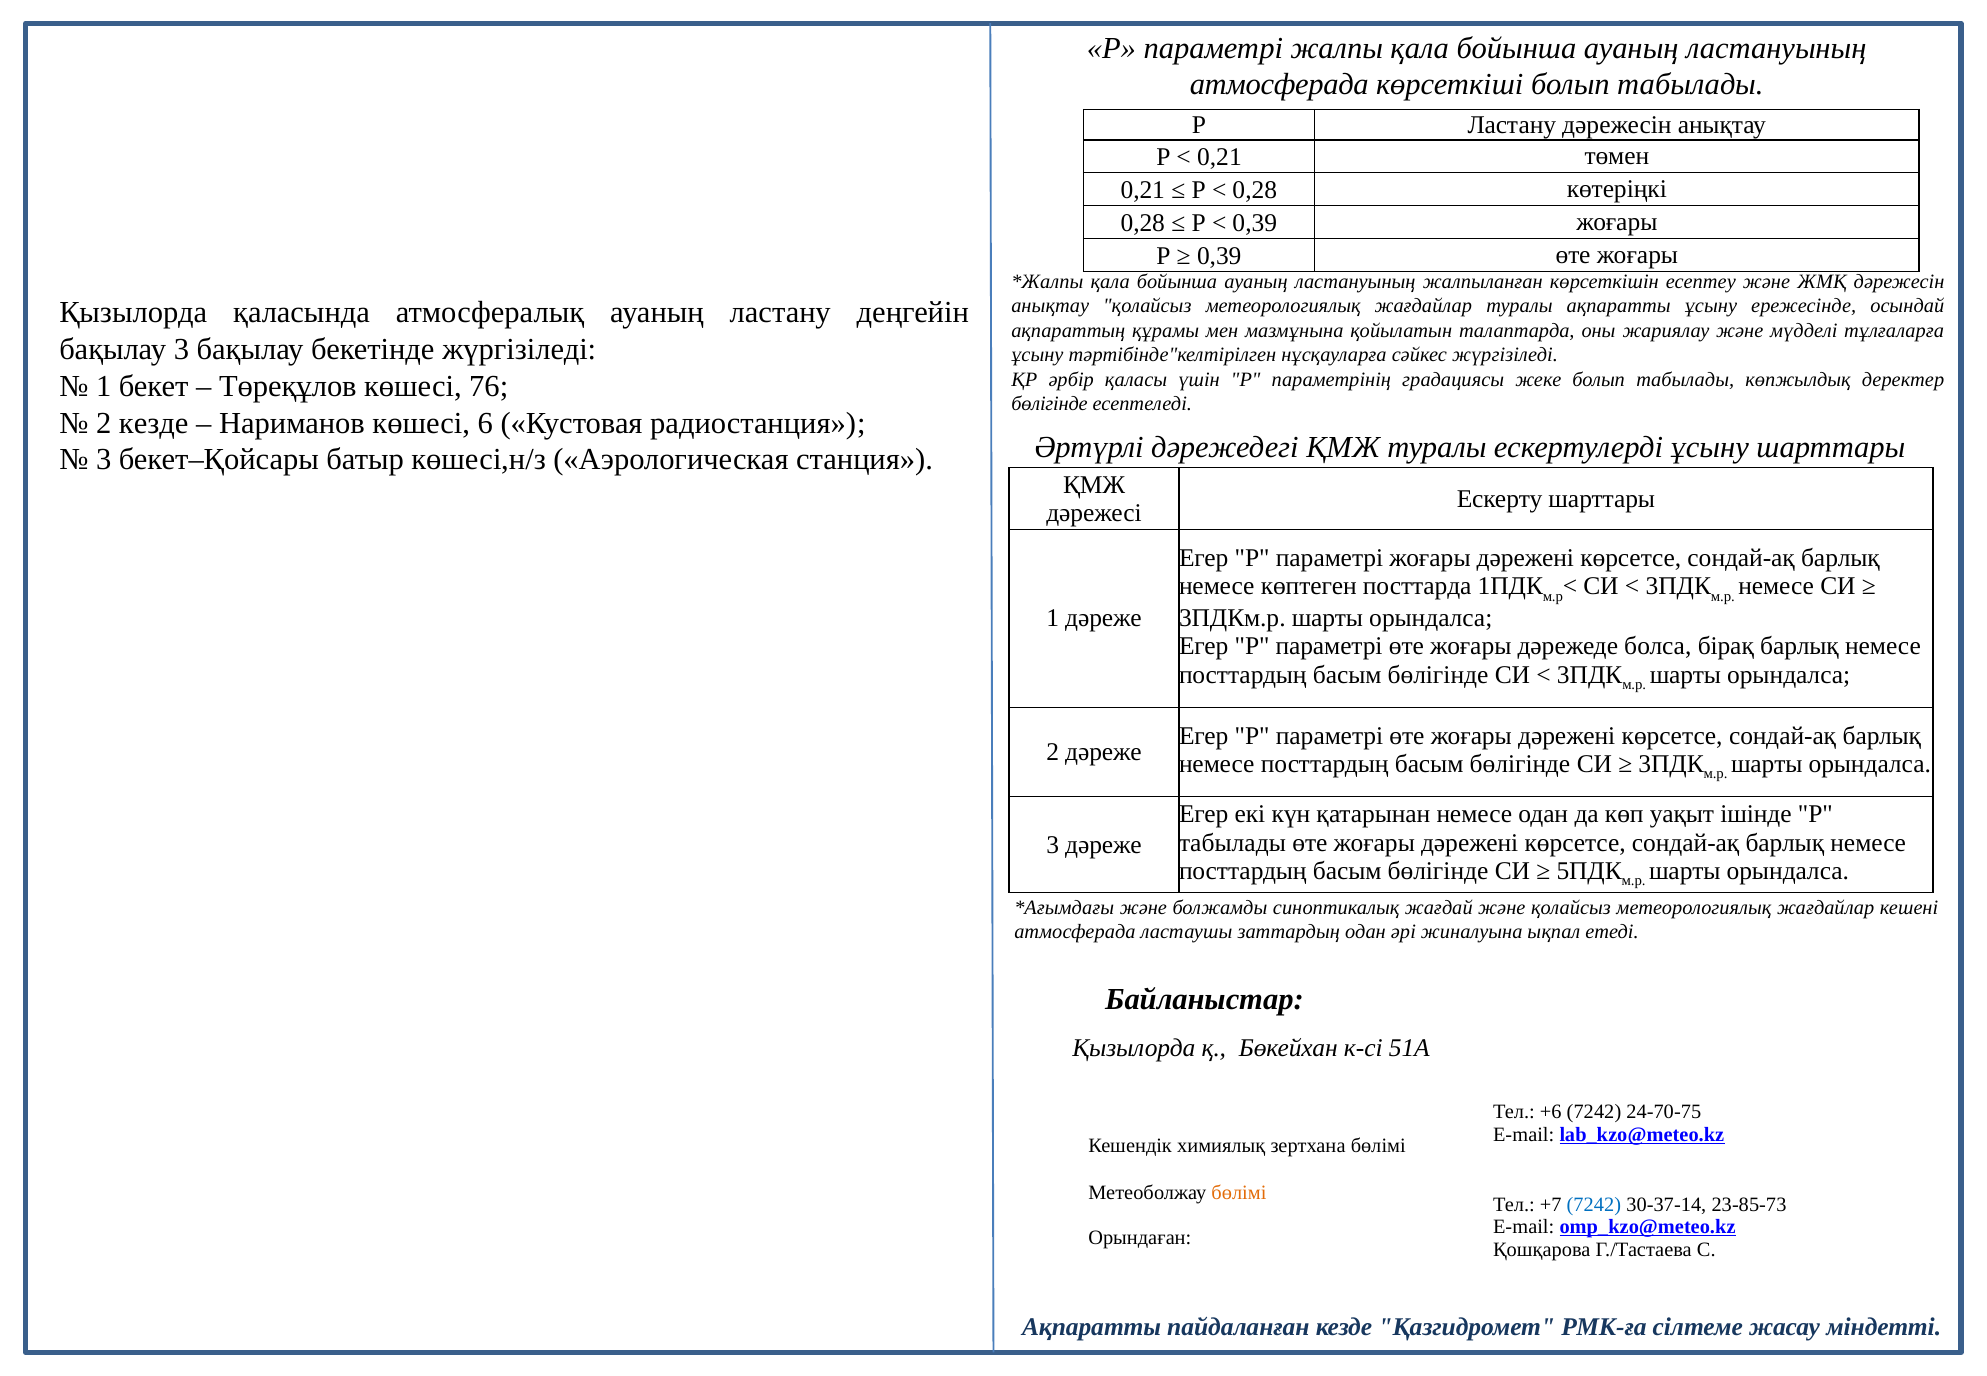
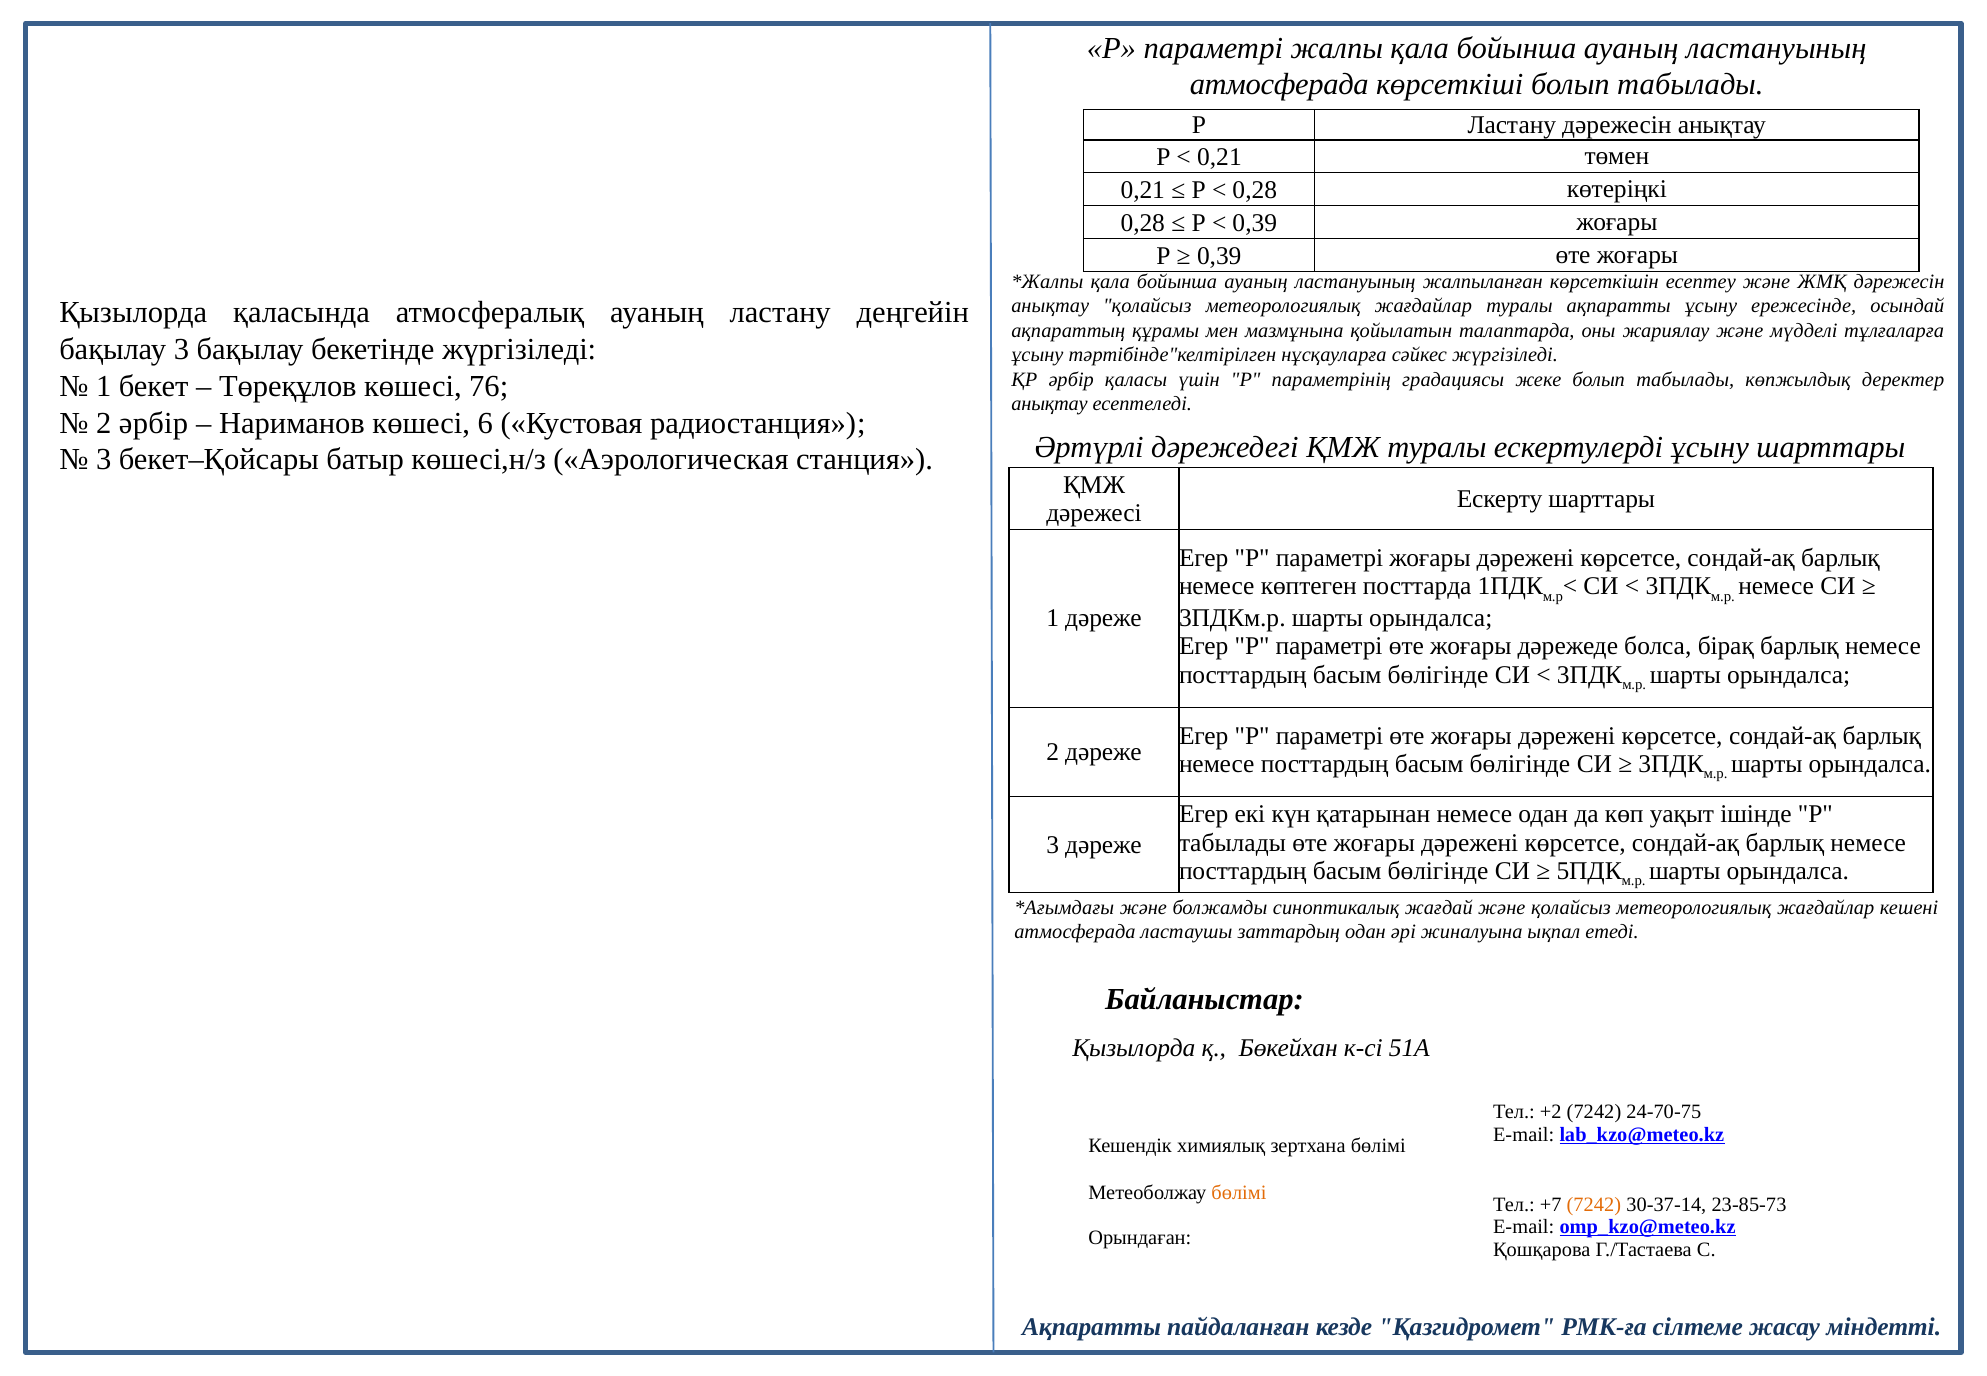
бөлігінде: бөлігінде -> анықтау (1050, 404)
2 кезде: кезде -> әрбір (154, 423)
+6: +6 -> +2 (1551, 1111)
7242 colour: blue -> orange (1594, 1204)
